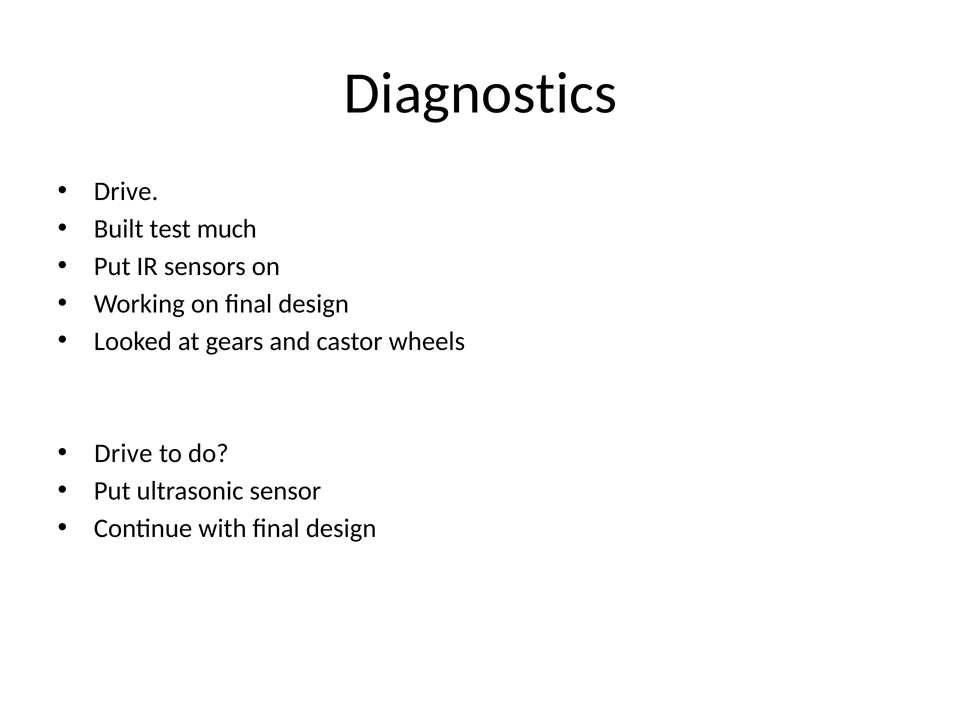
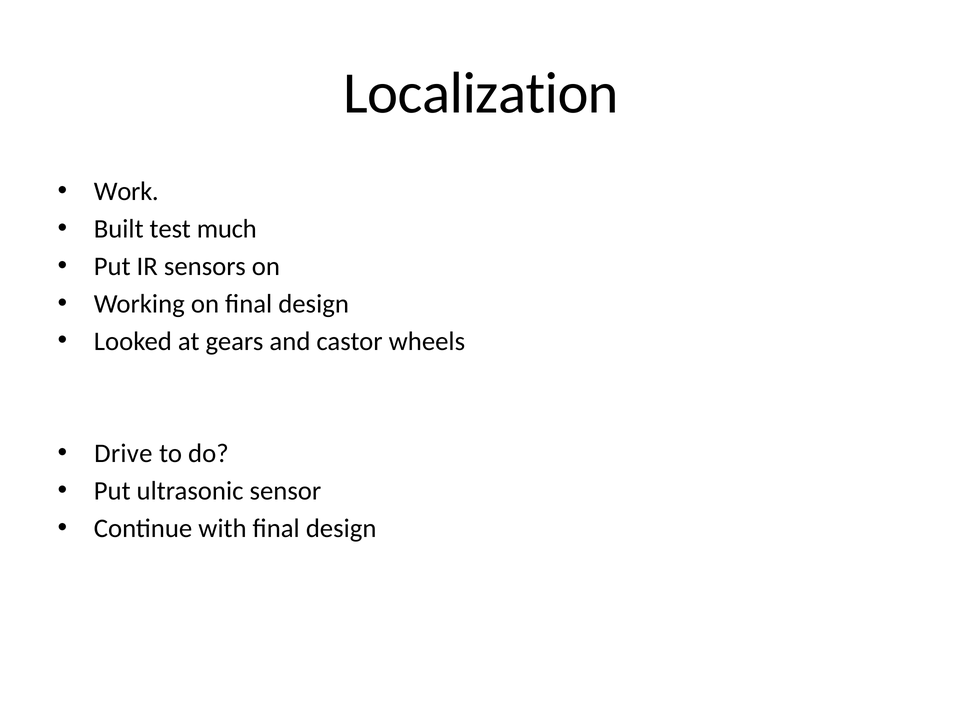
Diagnostics: Diagnostics -> Localization (481, 93)
Drive: Drive -> Work (126, 191)
